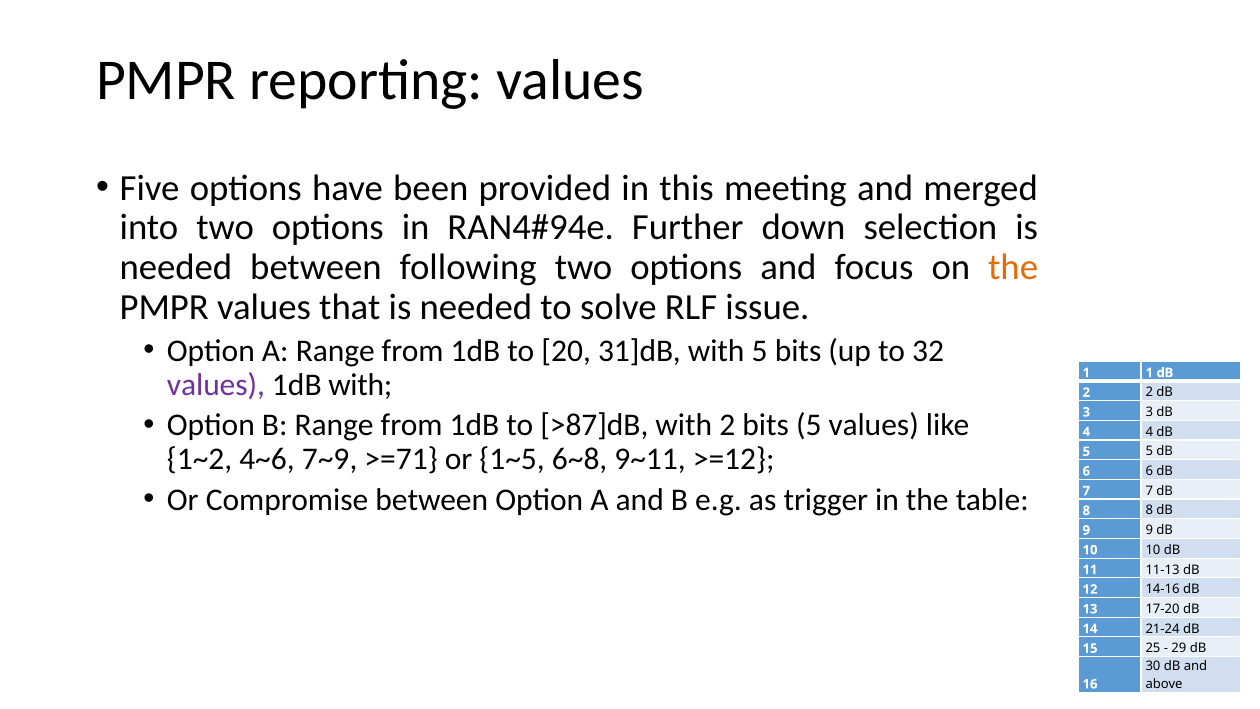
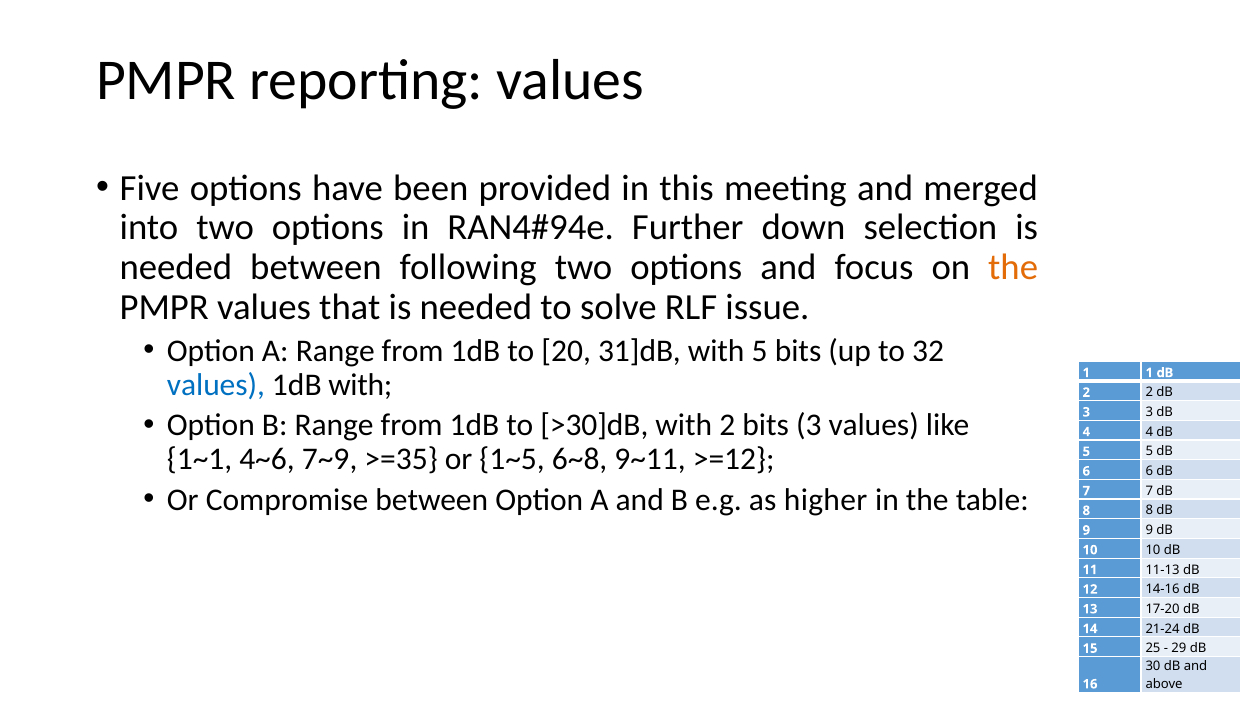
values colour: purple -> blue (216, 384)
>87]dB: >87]dB -> >30]dB (594, 425)
bits 5: 5 -> 3 (809, 425)
1~2: 1~2 -> 1~1 (200, 459)
>=71: >=71 -> >=35 (401, 459)
trigger: trigger -> higher (826, 500)
